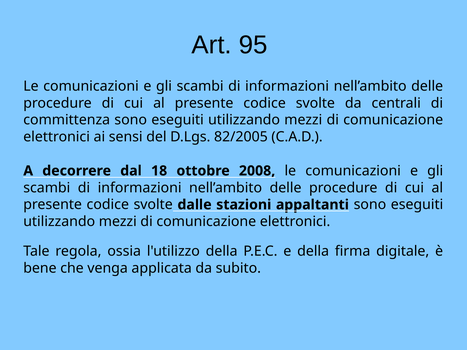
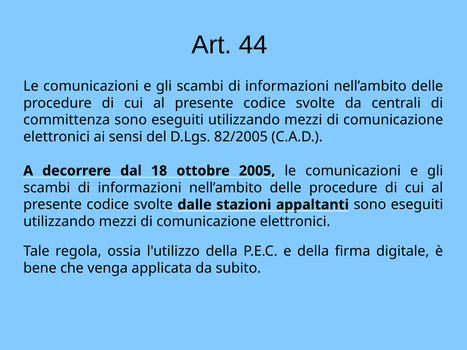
95: 95 -> 44 (253, 45)
2008: 2008 -> 2005 (257, 171)
